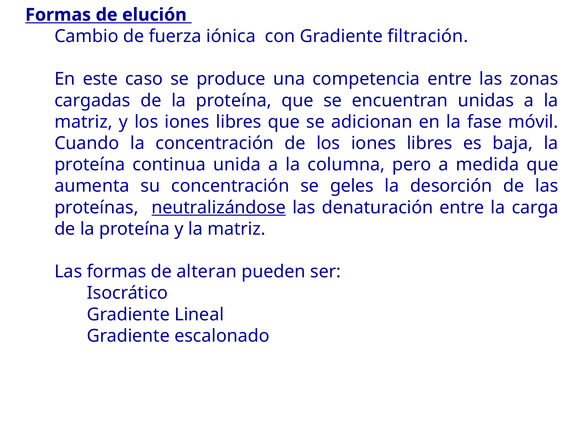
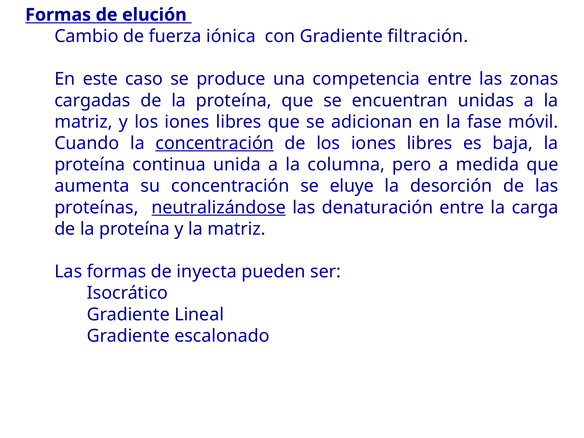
concentración underline: none -> present (215, 143)
geles: geles -> eluye (352, 186)
alteran: alteran -> inyecta (207, 272)
